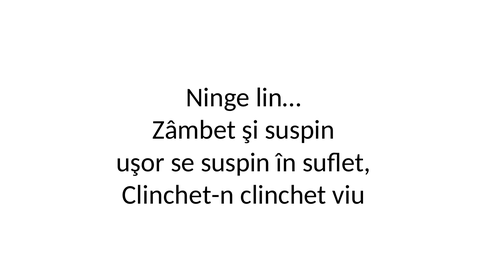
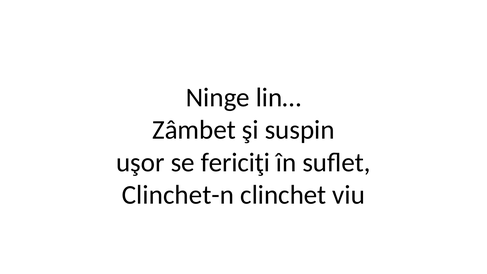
se suspin: suspin -> fericiţi (235, 162)
